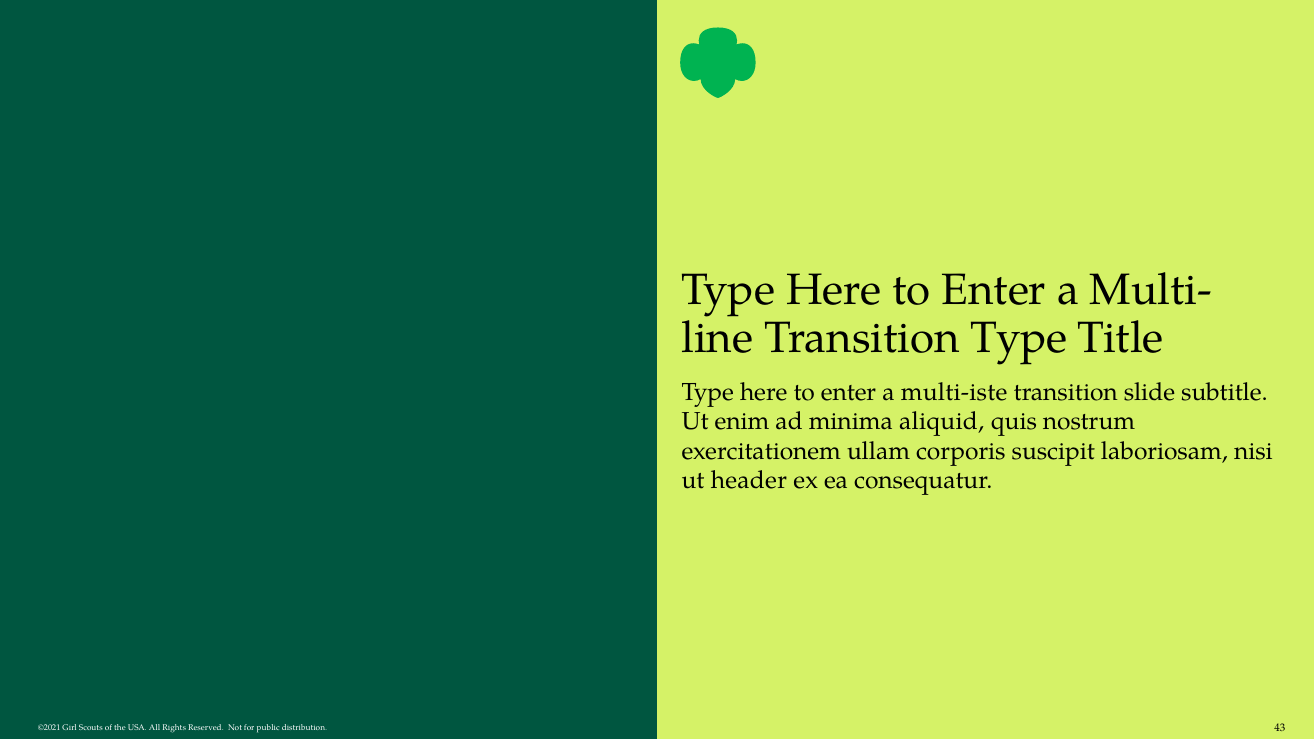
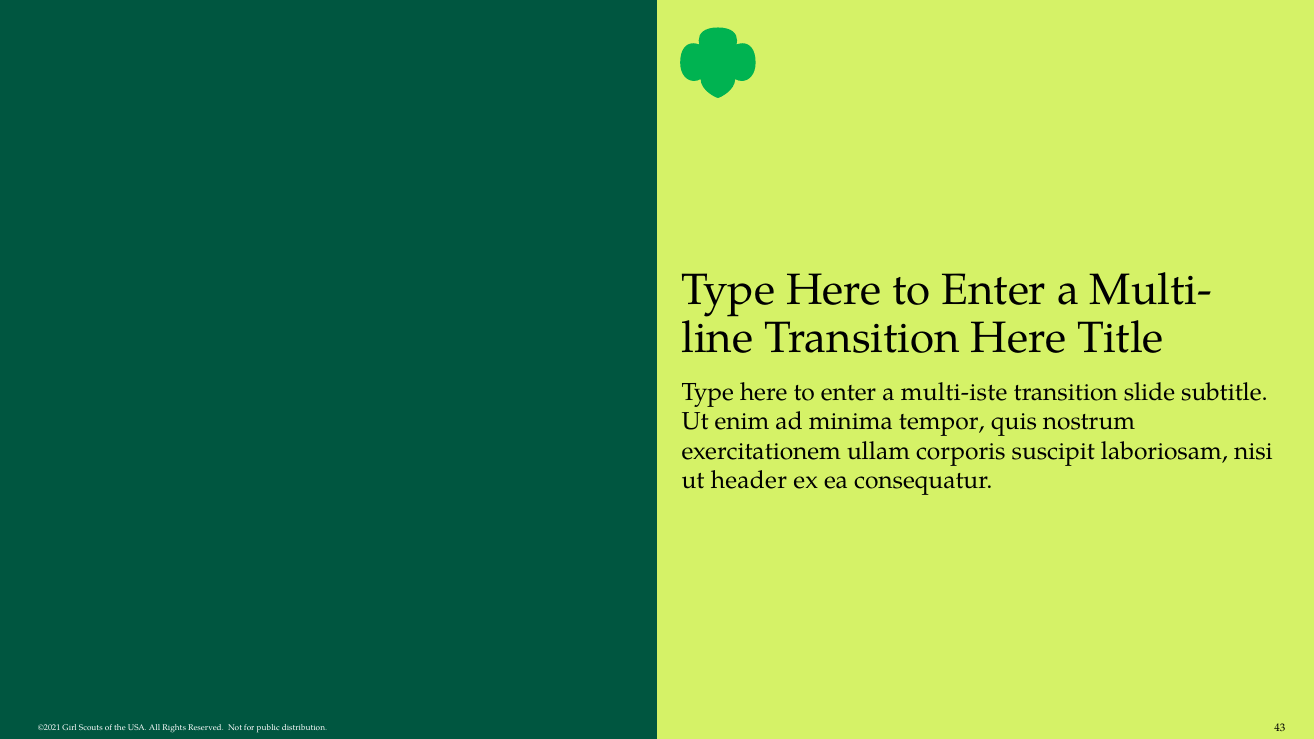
Transition Type: Type -> Here (1019, 338)
aliquid: aliquid -> tempor (942, 422)
